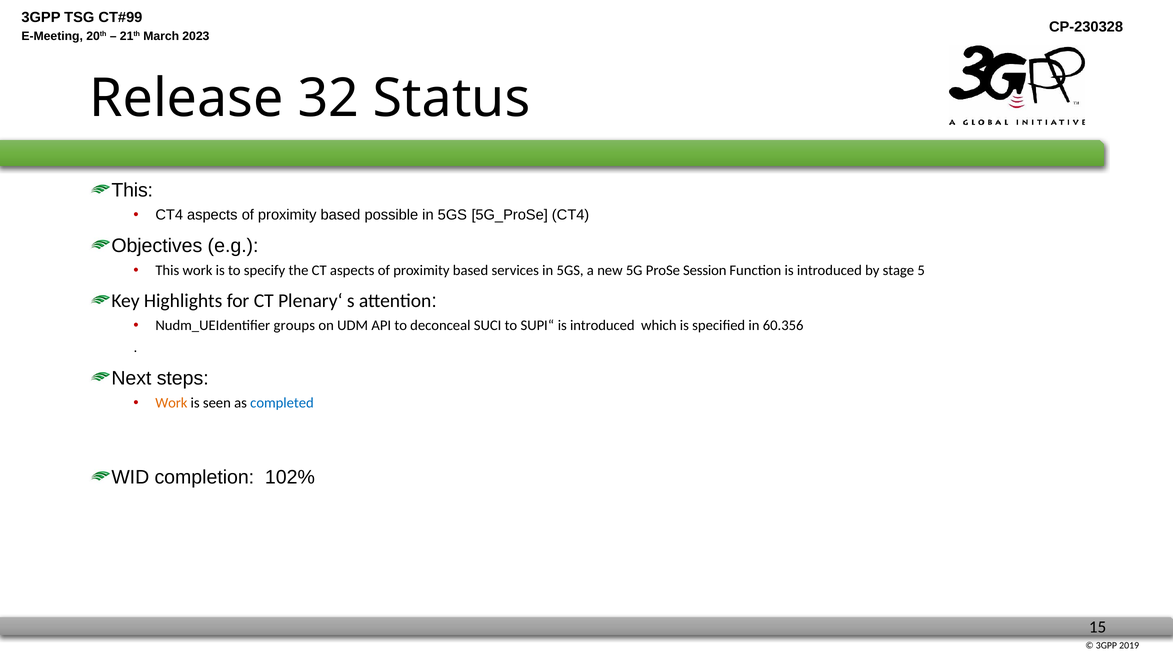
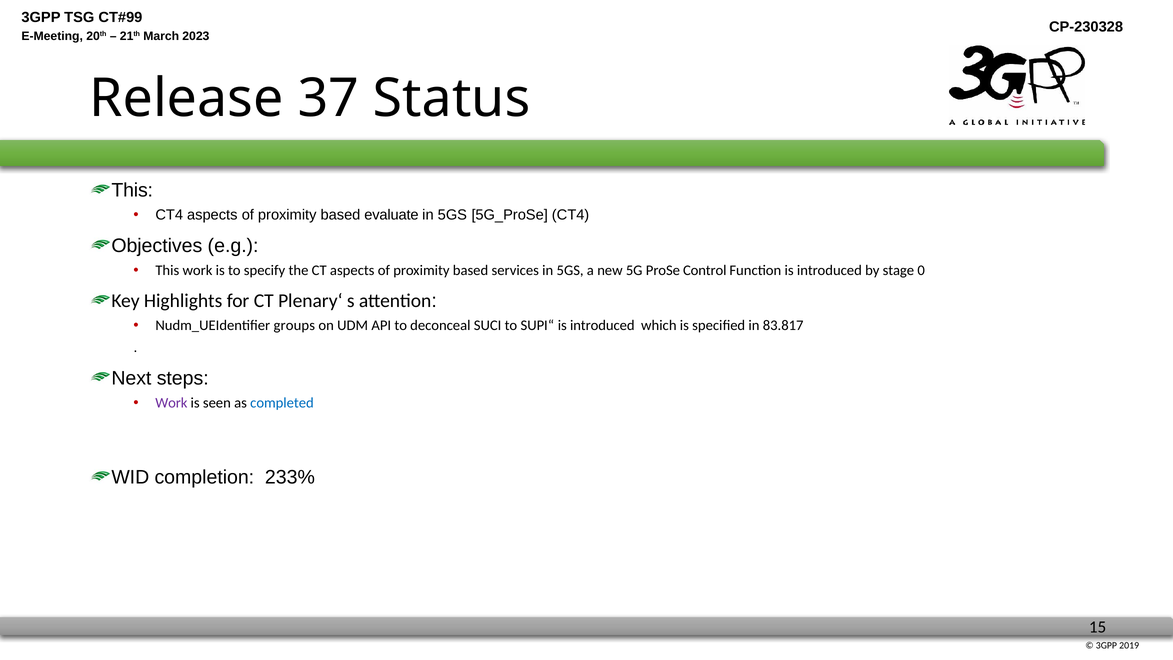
32: 32 -> 37 (328, 99)
possible: possible -> evaluate (391, 215)
Session: Session -> Control (705, 270)
5: 5 -> 0 (921, 270)
60.356: 60.356 -> 83.817 (783, 326)
Work colour: orange -> purple (171, 403)
102%: 102% -> 233% (290, 477)
